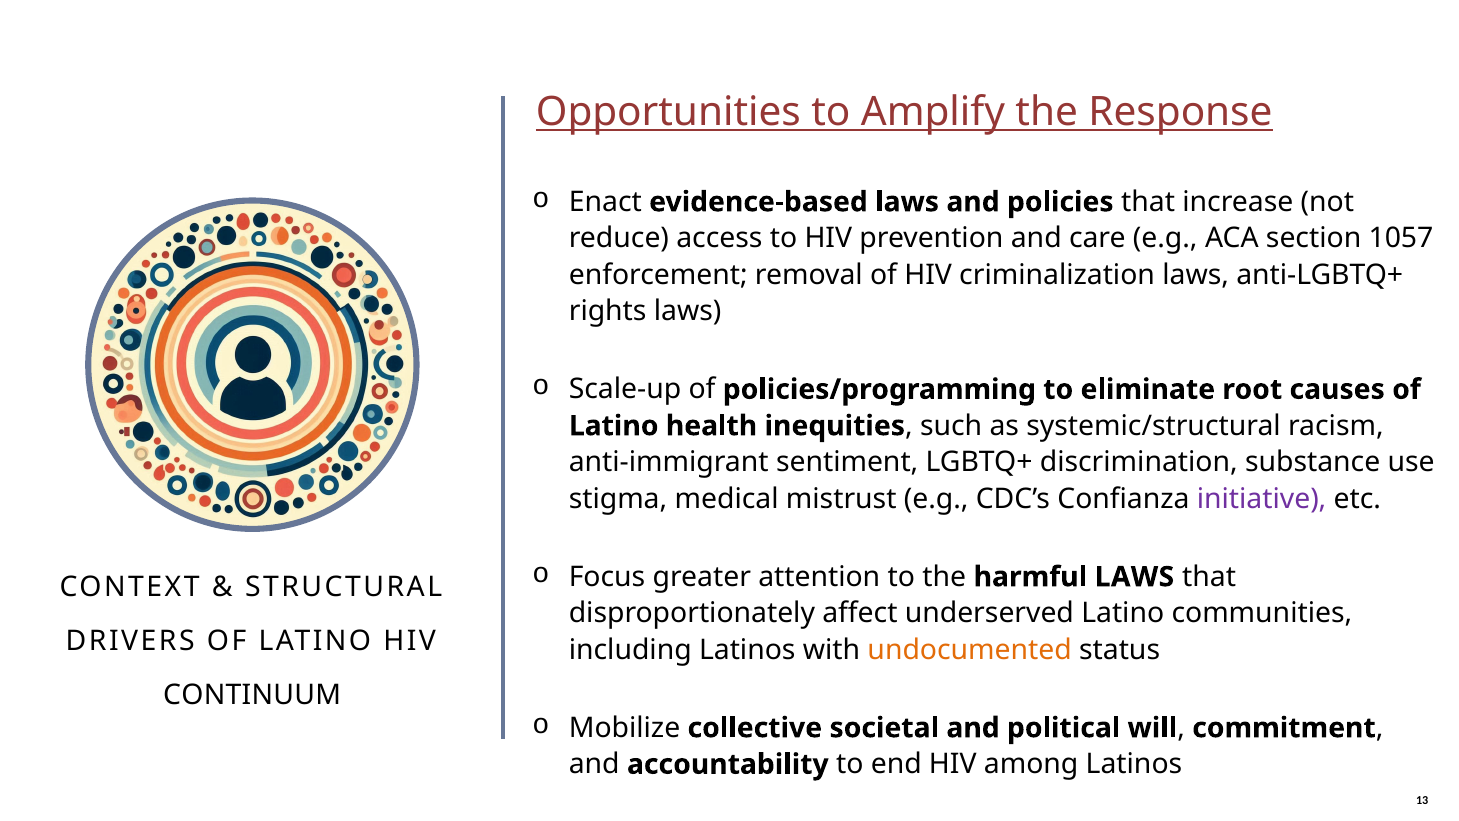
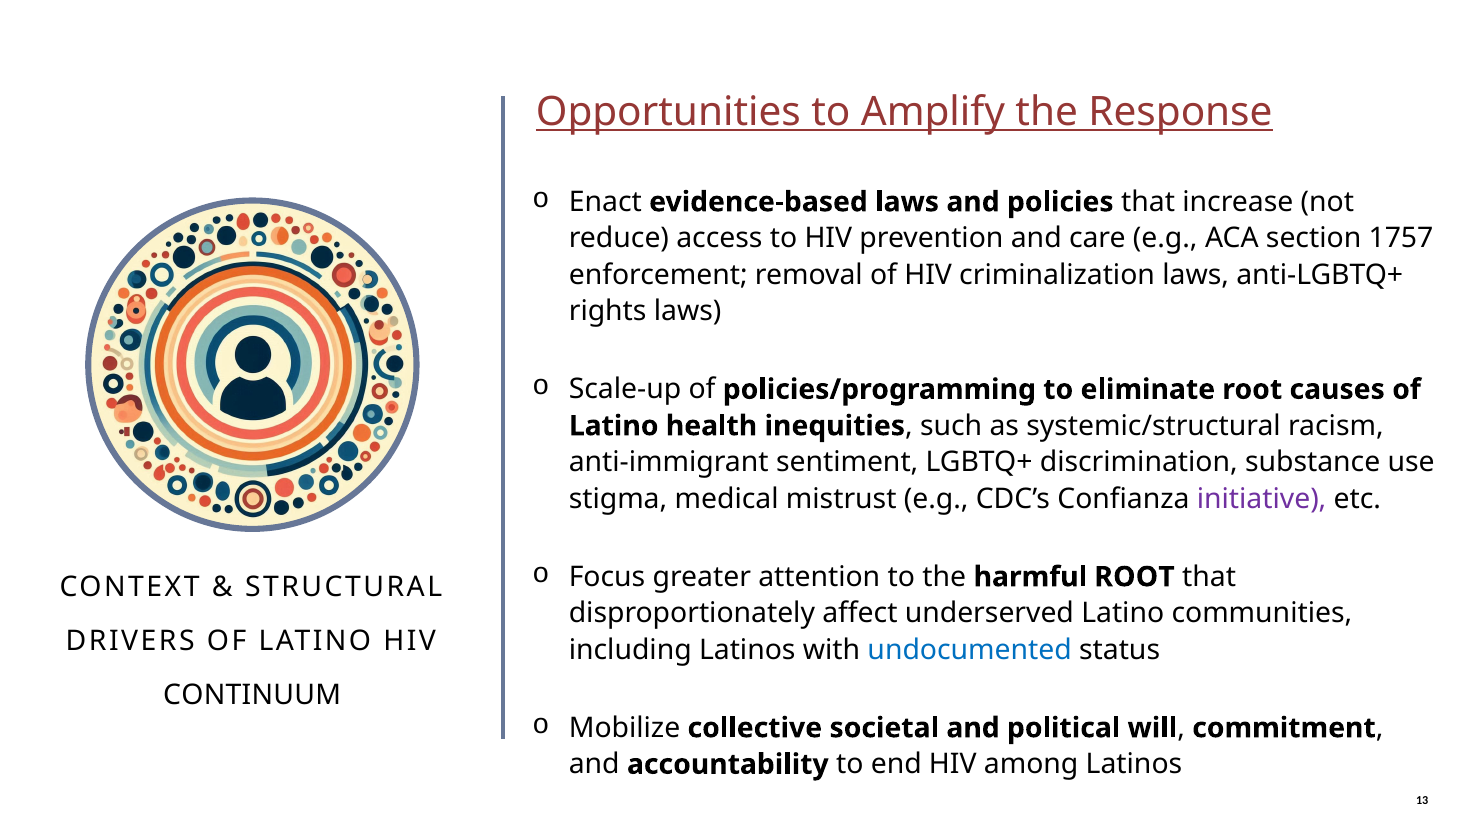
1057: 1057 -> 1757 (1401, 238)
harmful LAWS: LAWS -> ROOT (1135, 577)
undocumented colour: orange -> blue (970, 650)
